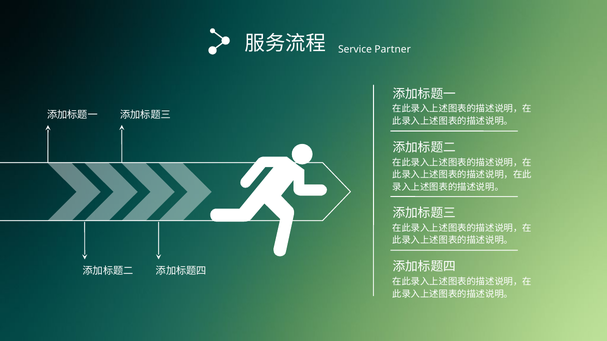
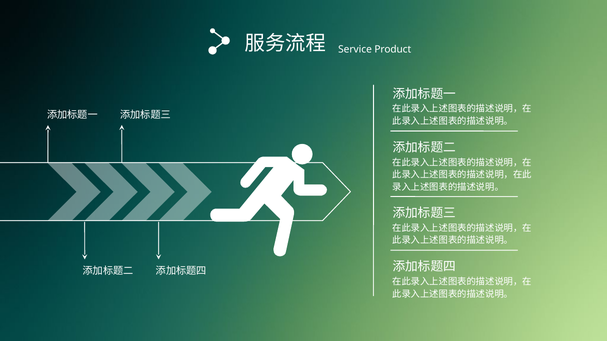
Partner: Partner -> Product (393, 49)
